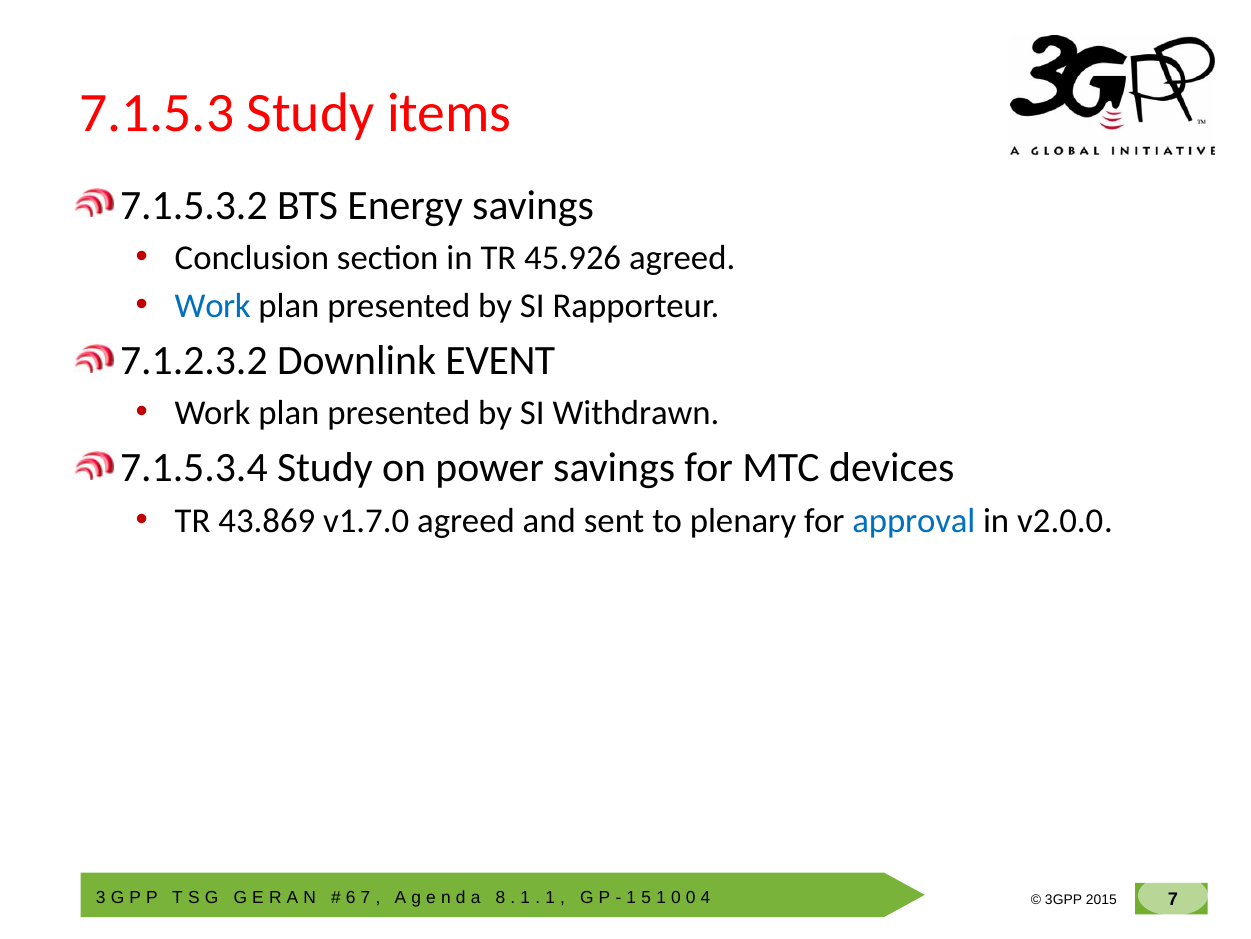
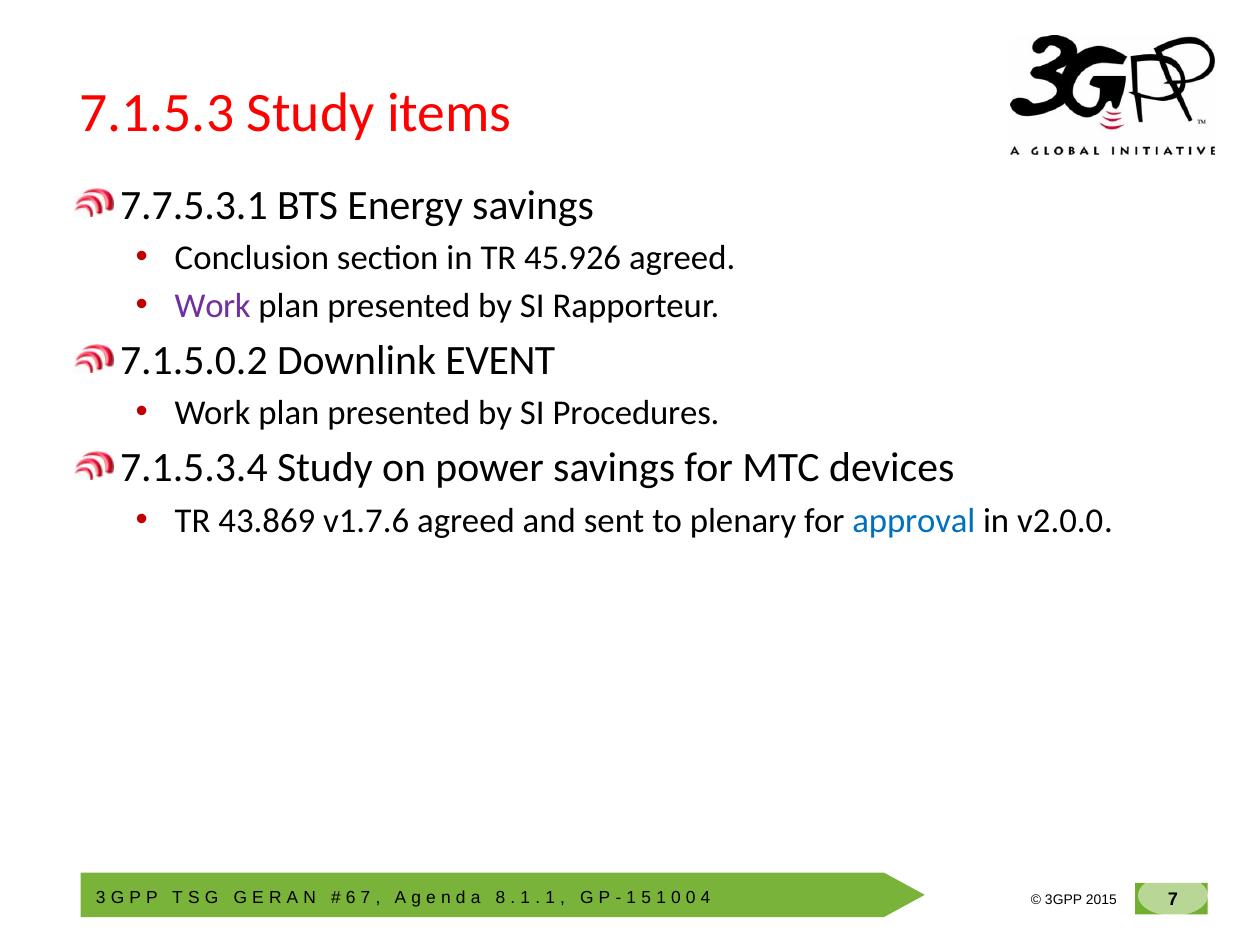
7.1.5.3.2: 7.1.5.3.2 -> 7.7.5.3.1 (194, 205)
Work colour: blue -> purple (213, 306)
7.1.2.3.2: 7.1.2.3.2 -> 7.1.5.0.2 (194, 361)
Withdrawn: Withdrawn -> Procedures (636, 413)
v1.7.0: v1.7.0 -> v1.7.6 (366, 520)
